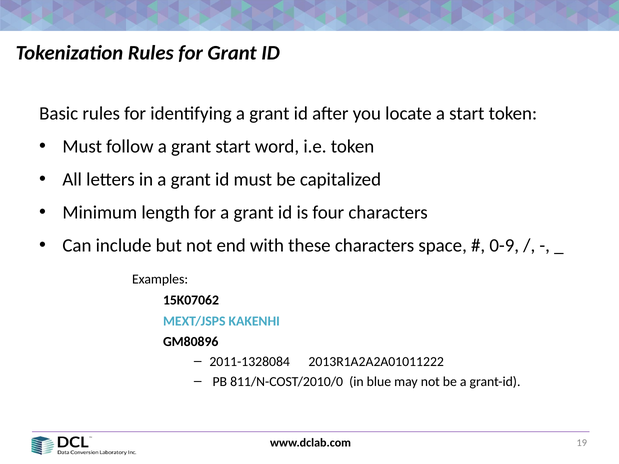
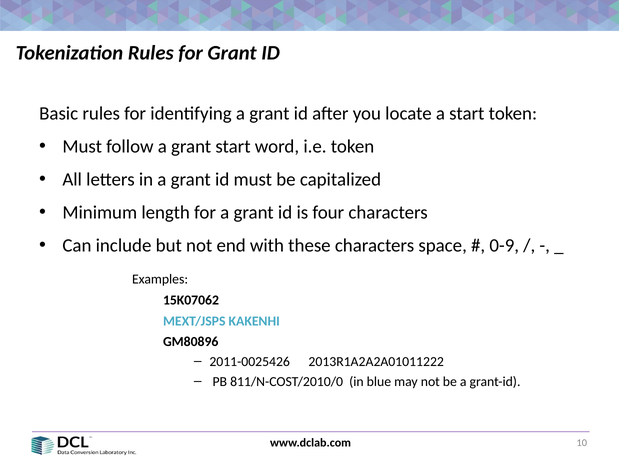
2011-1328084: 2011-1328084 -> 2011-0025426 (250, 362)
19: 19 -> 10 (582, 443)
